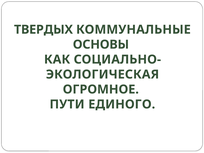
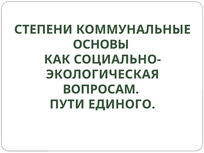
ТВЕРДЫХ: ТВЕРДЫХ -> СТЕПЕНИ (43, 30)
ОГРОМНОЕ: ОГРОМНОЕ -> ВОПРОСАМ (101, 89)
